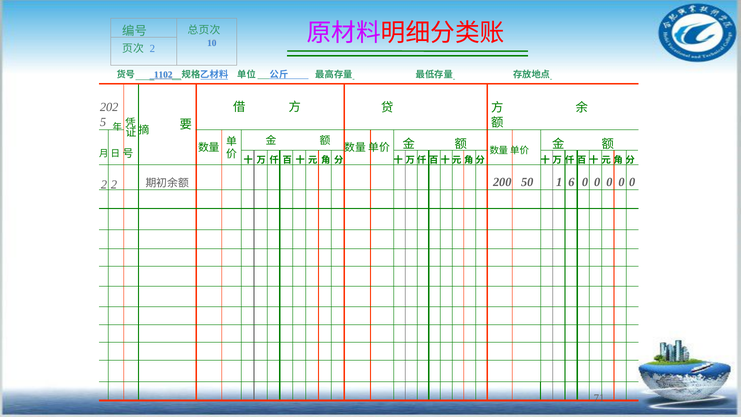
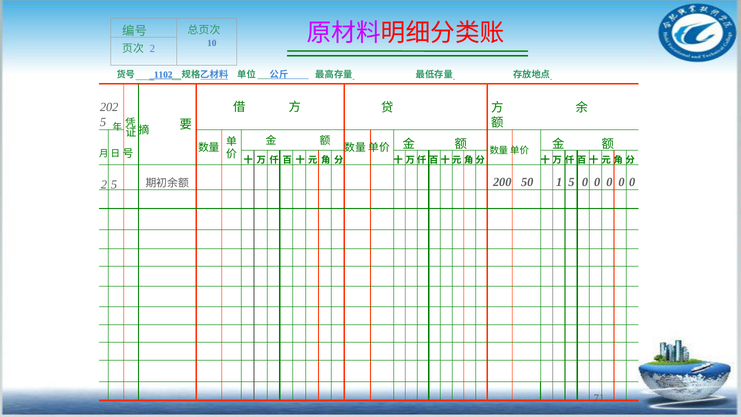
1 6: 6 -> 5 (571, 182)
2 2: 2 -> 5 (114, 184)
